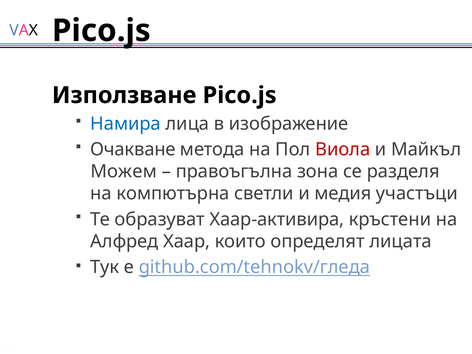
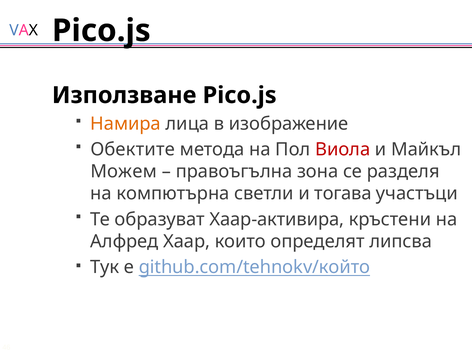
Намира colour: blue -> orange (126, 124)
Очакване: Очакване -> Обектите (133, 149)
медия: медия -> тогава (343, 194)
лицата: лицата -> липсва (401, 241)
github.com/tehnokv/гледа: github.com/tehnokv/гледа -> github.com/tehnokv/който (254, 267)
